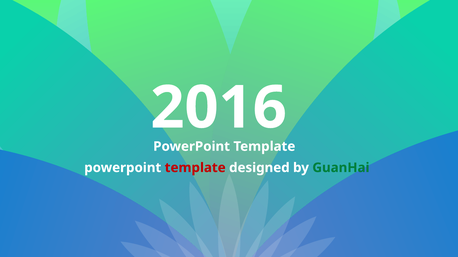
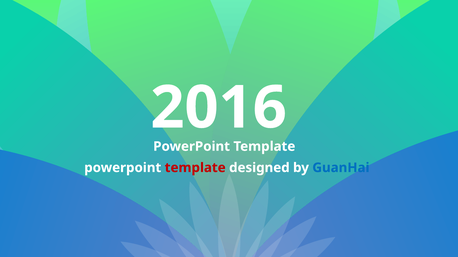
GuanHai colour: green -> blue (341, 168)
